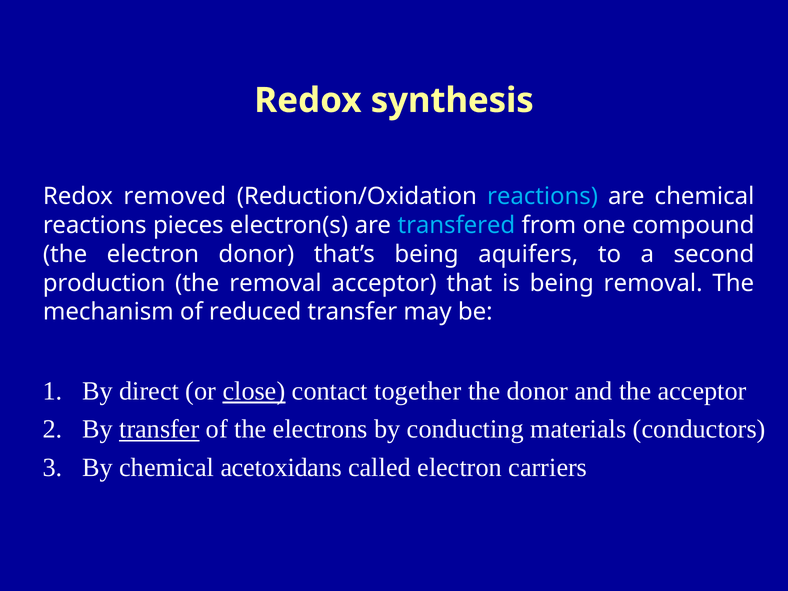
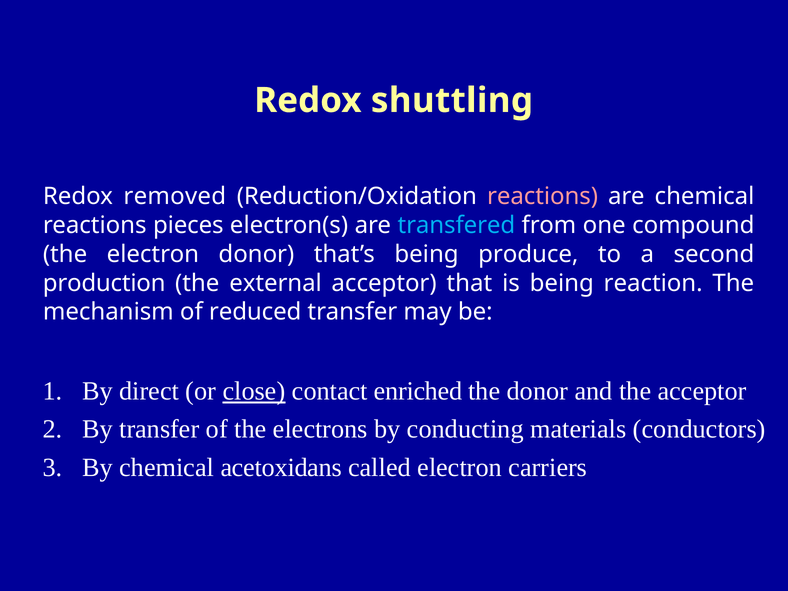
synthesis: synthesis -> shuttling (452, 100)
reactions colour: light blue -> pink (543, 196)
aquifers: aquifers -> produce (528, 254)
the removal: removal -> external (276, 283)
being removal: removal -> reaction (653, 283)
together: together -> enriched (418, 391)
transfer underline: present -> none (159, 429)
